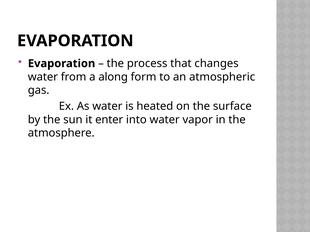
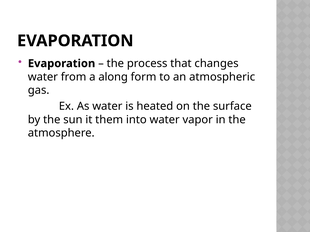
enter: enter -> them (109, 120)
